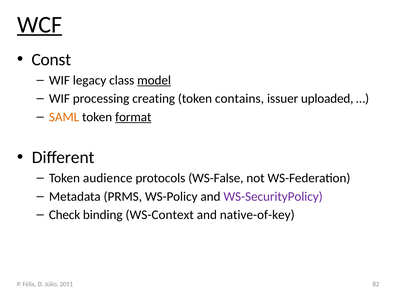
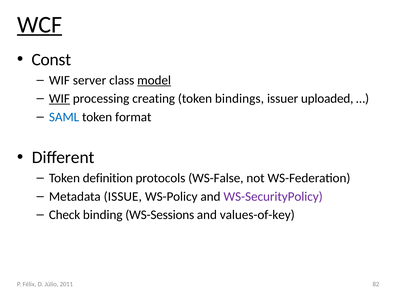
legacy: legacy -> server (90, 80)
WIF underline: none -> present (59, 99)
contains: contains -> bindings (239, 99)
SAML colour: orange -> blue (64, 117)
format underline: present -> none (133, 117)
audience: audience -> definition (108, 178)
PRMS: PRMS -> ISSUE (123, 196)
WS-Context: WS-Context -> WS-Sessions (160, 215)
native-of-key: native-of-key -> values-of-key (257, 215)
